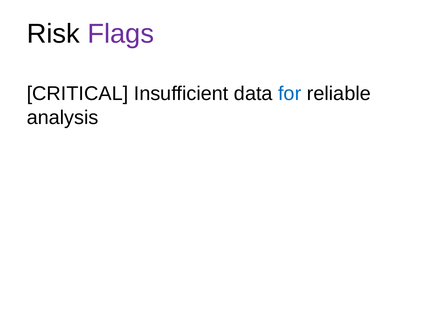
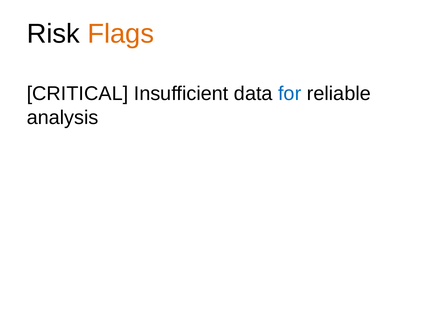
Flags colour: purple -> orange (121, 34)
